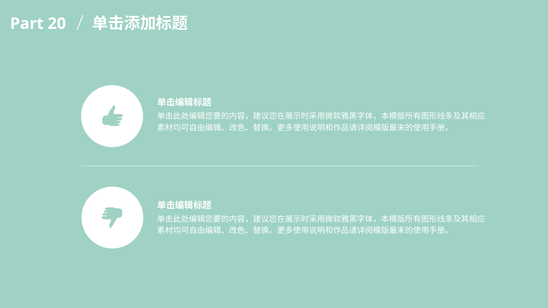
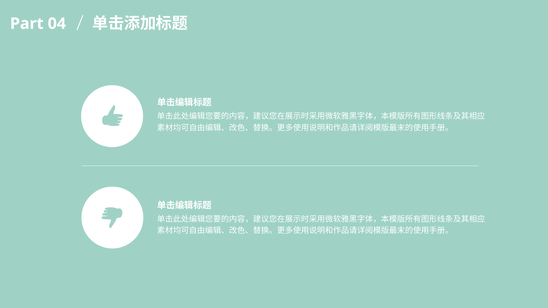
20: 20 -> 04 (57, 24)
